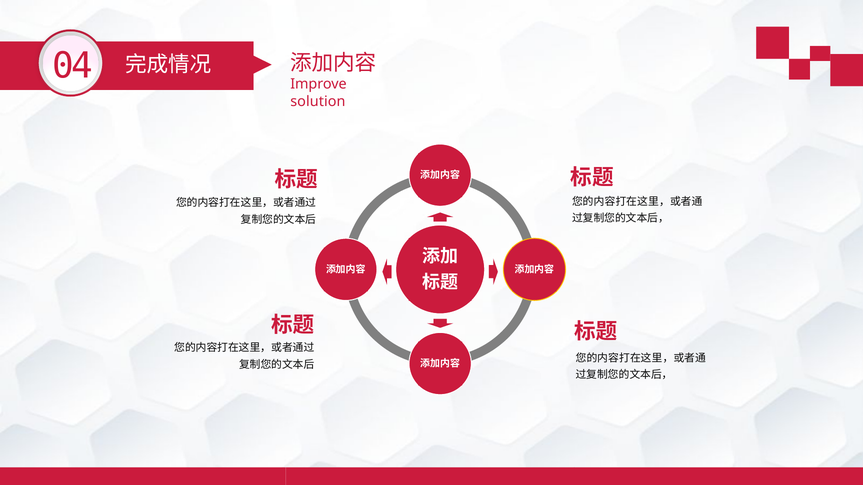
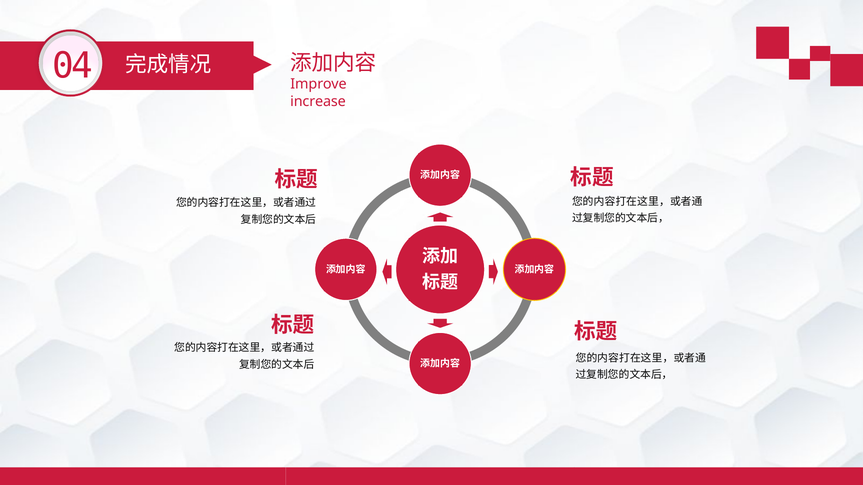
solution: solution -> increase (318, 102)
